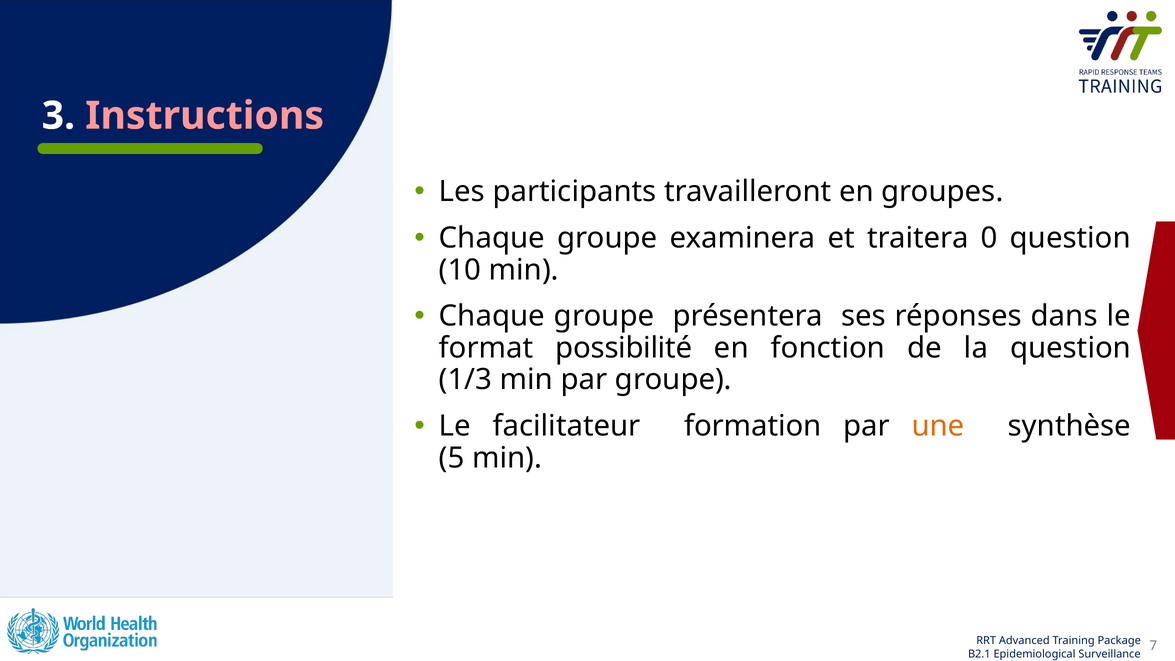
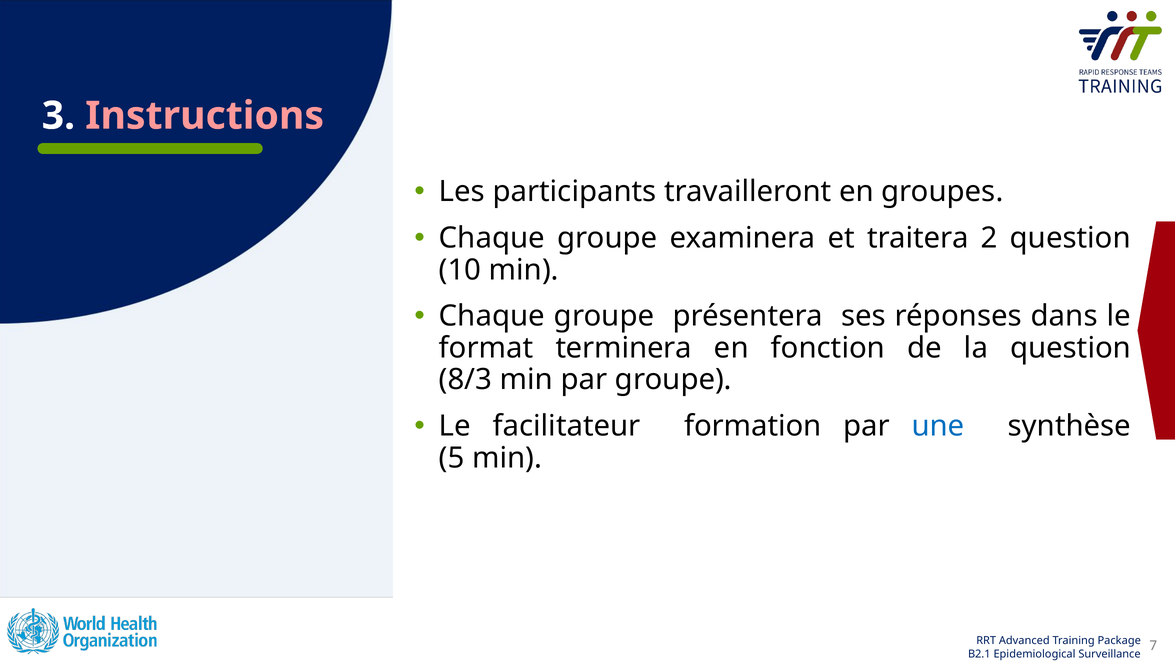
0: 0 -> 2 (989, 238)
possibilité: possibilité -> terminera (624, 348)
1/3: 1/3 -> 8/3 (466, 380)
une colour: orange -> blue (938, 426)
